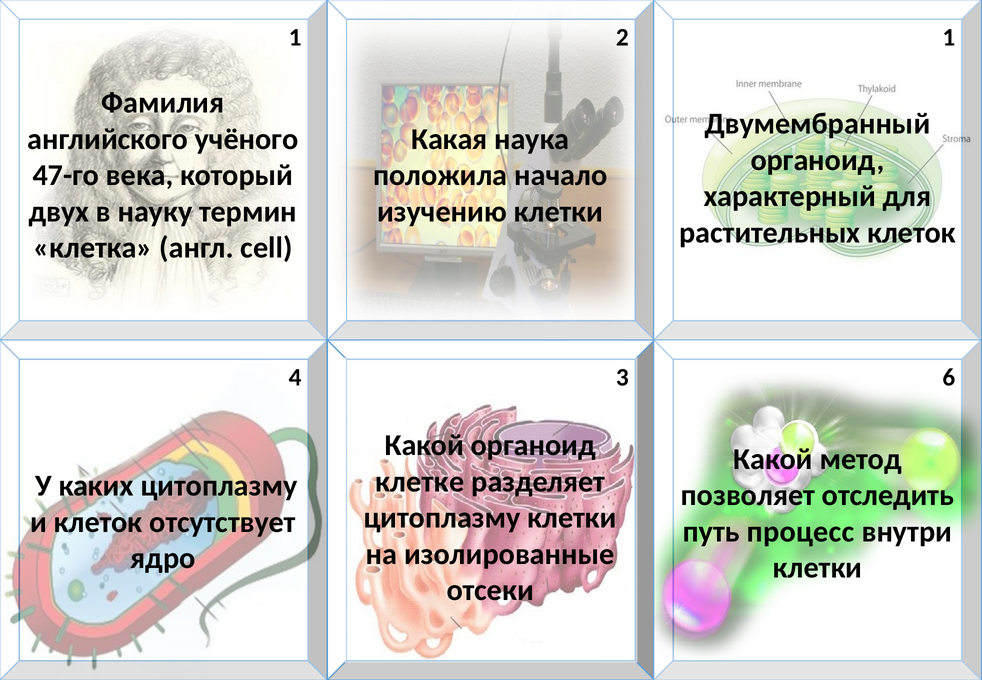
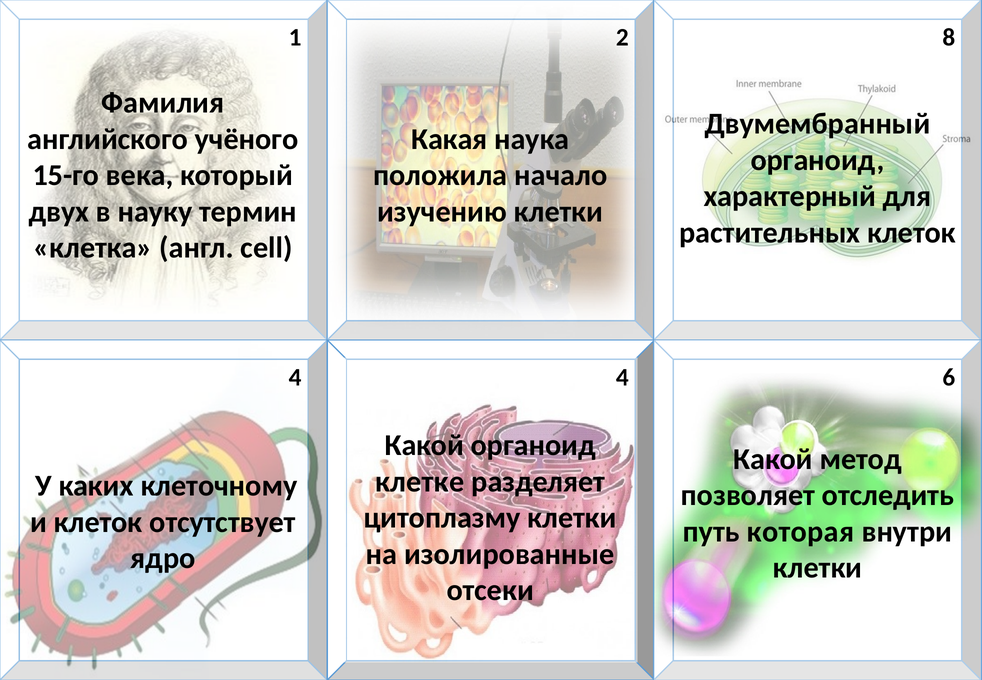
2 1: 1 -> 8 (949, 37)
47-го: 47-го -> 15-го (66, 175)
4 3: 3 -> 4 (622, 377)
каких цитоплазму: цитоплазму -> клеточному (219, 486)
процесс: процесс -> которая (801, 531)
